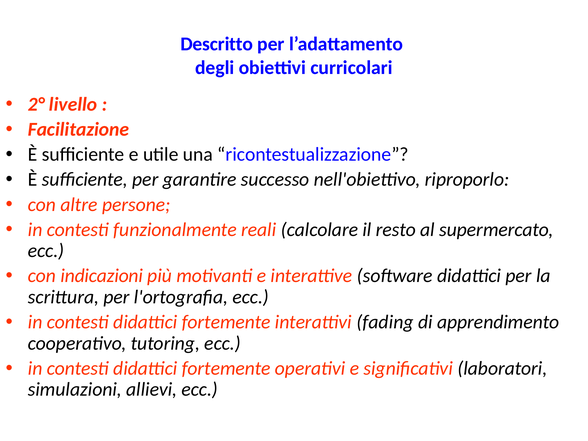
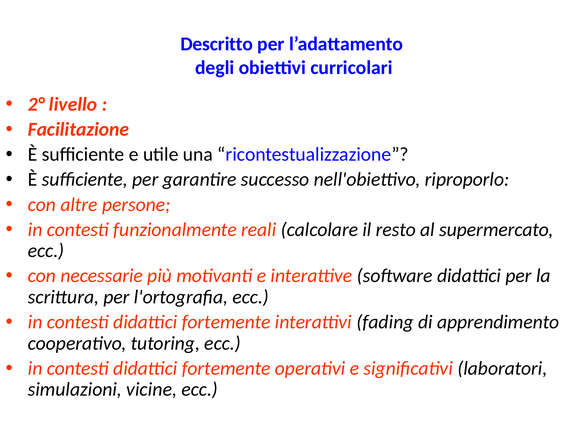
indicazioni: indicazioni -> necessarie (102, 276)
allievi: allievi -> vicine (152, 389)
